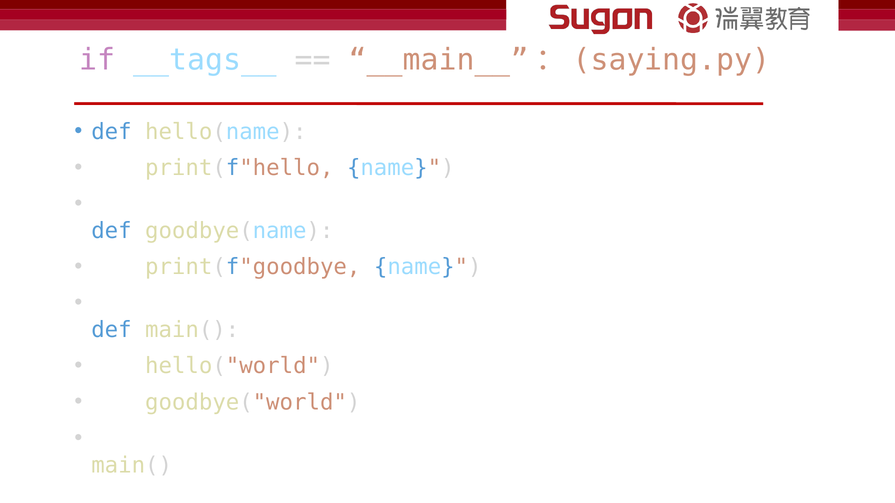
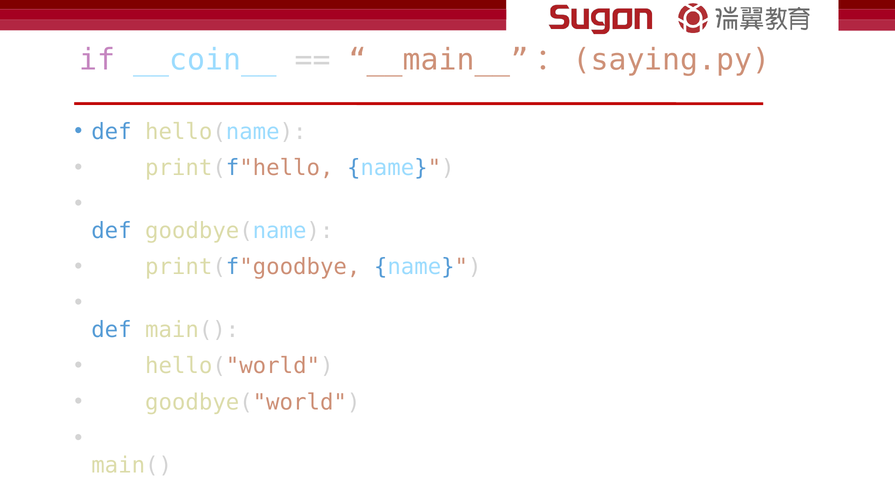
__tags__: __tags__ -> __coin__ (205, 60)
